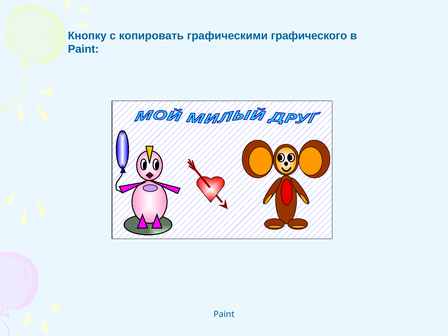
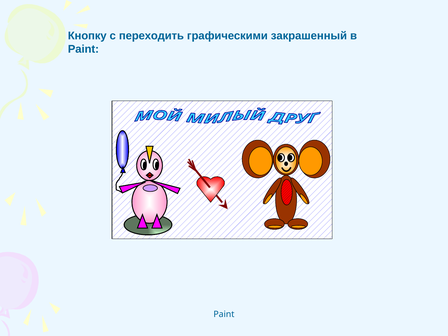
копировать: копировать -> переходить (151, 36)
графического: графического -> закрашенный (309, 36)
